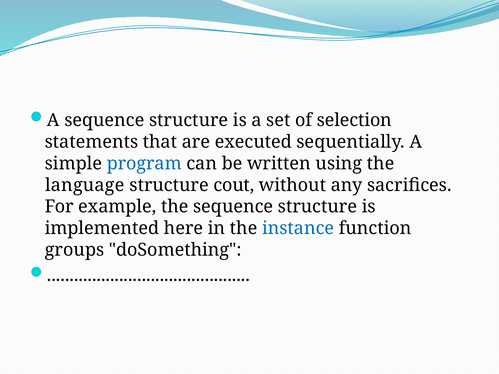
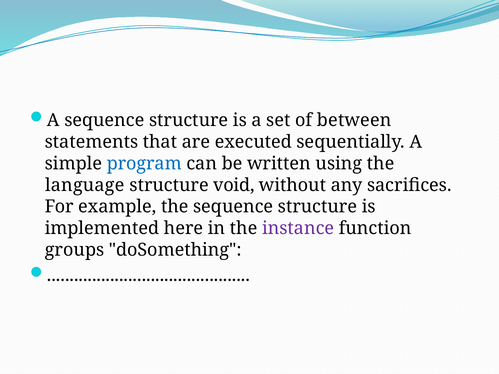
selection: selection -> between (354, 120)
cout: cout -> void (234, 185)
instance colour: blue -> purple (298, 229)
